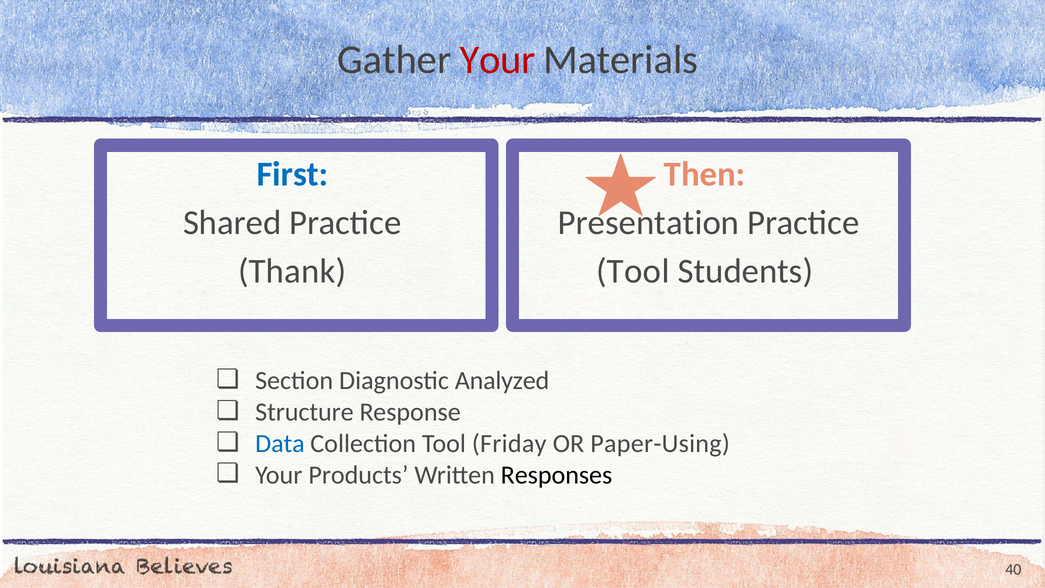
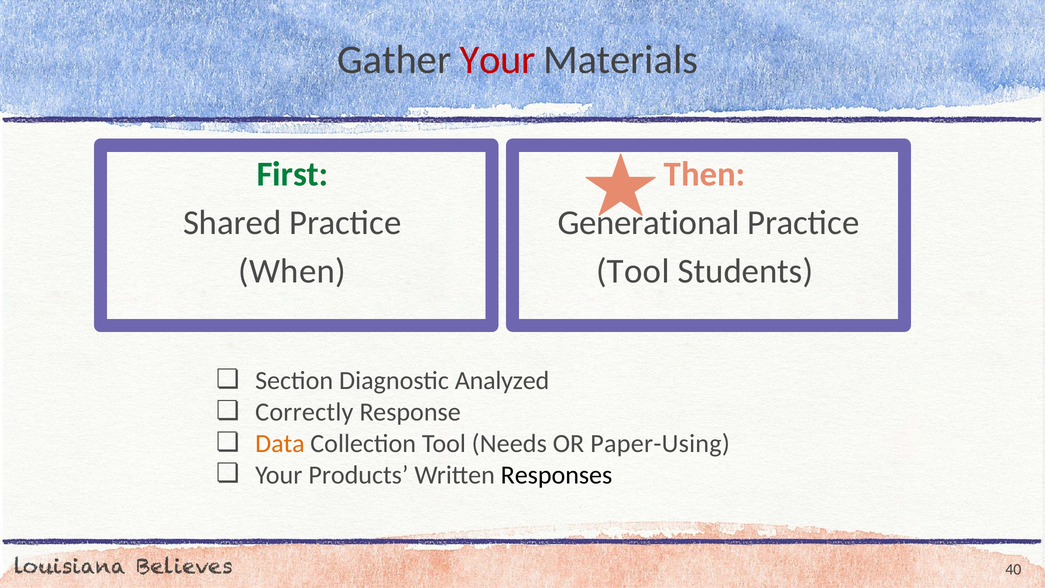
First colour: blue -> green (292, 174)
Presentation: Presentation -> Generational (649, 223)
Thank: Thank -> When (292, 271)
Structure: Structure -> Correctly (304, 412)
Data colour: blue -> orange (280, 443)
Friday: Friday -> Needs (509, 443)
